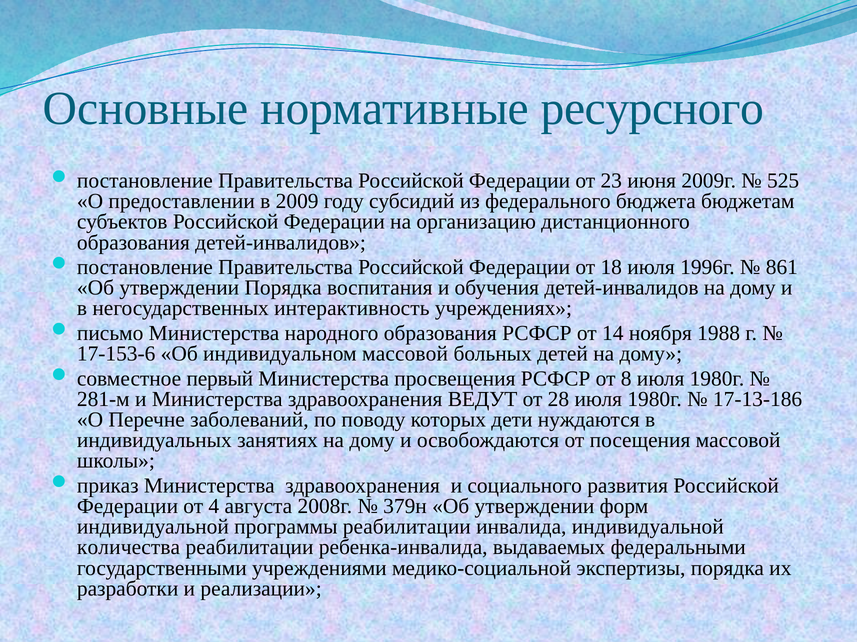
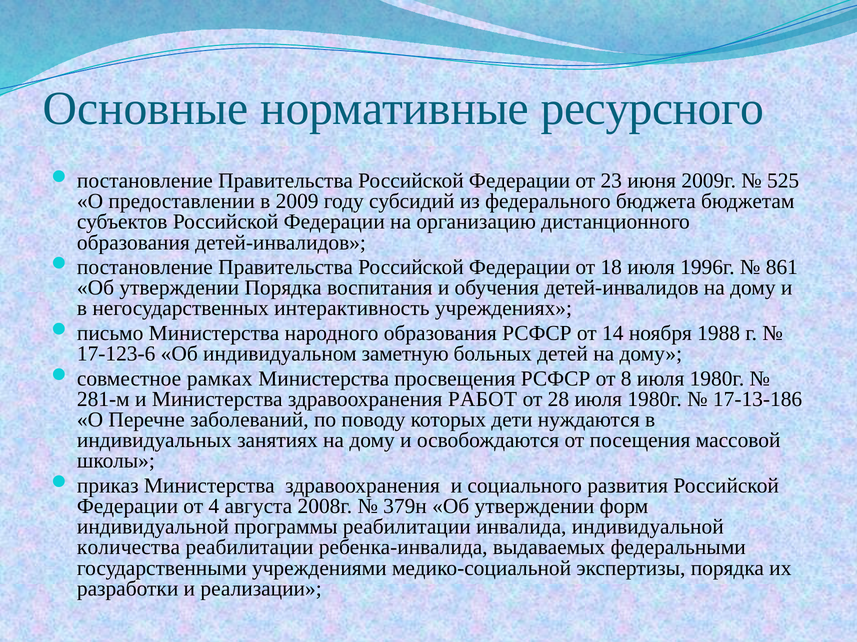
17-153-6: 17-153-6 -> 17-123-6 (116, 354)
индивидуальном массовой: массовой -> заметную (405, 354)
первый: первый -> рамках (220, 379)
ВЕДУТ: ВЕДУТ -> РАБОТ (482, 400)
